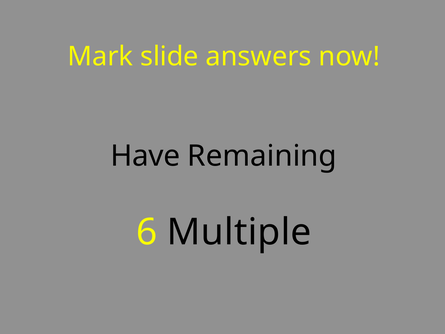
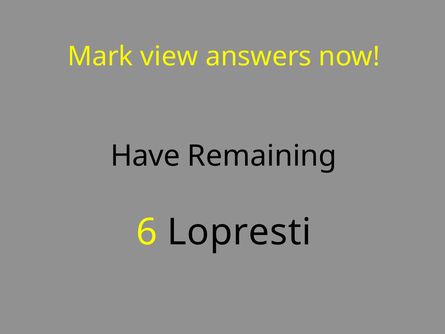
slide: slide -> view (169, 56)
Multiple: Multiple -> Lopresti (239, 232)
